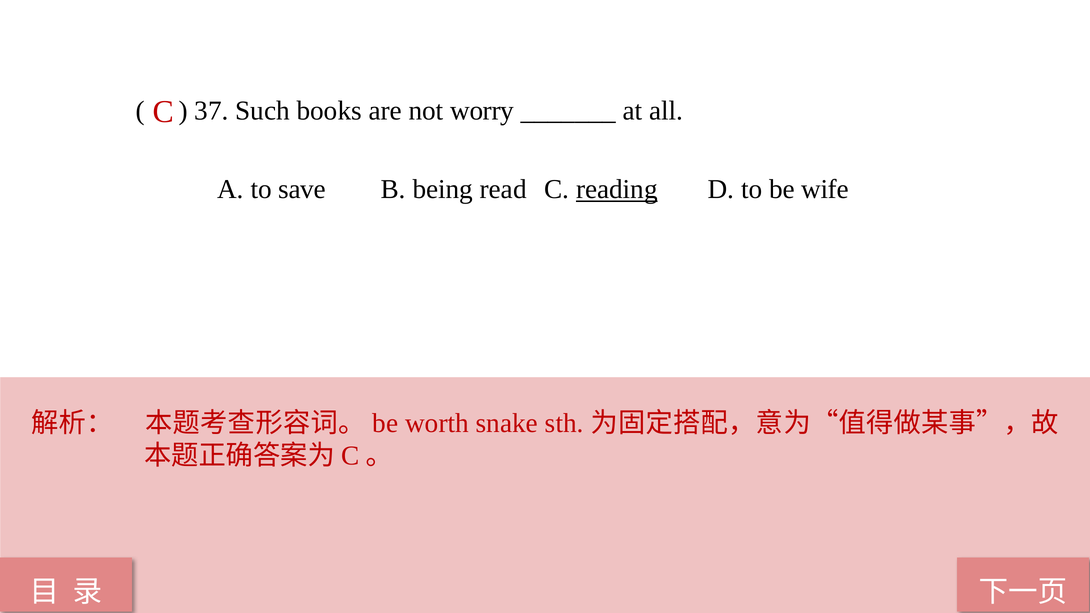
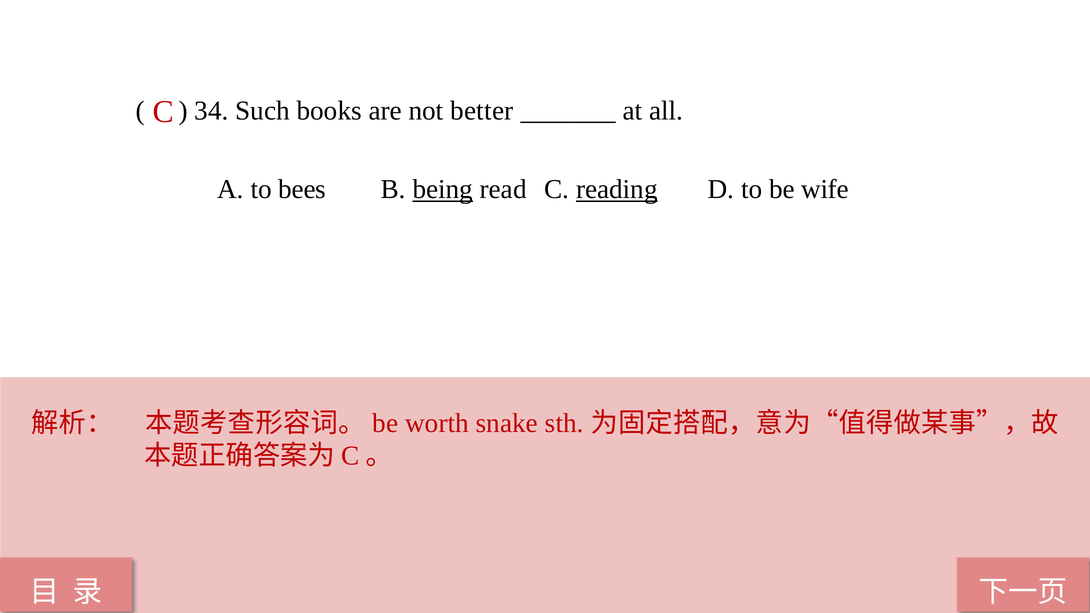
37: 37 -> 34 (212, 111)
worry: worry -> better (482, 111)
save: save -> bees (302, 189)
being underline: none -> present (443, 189)
